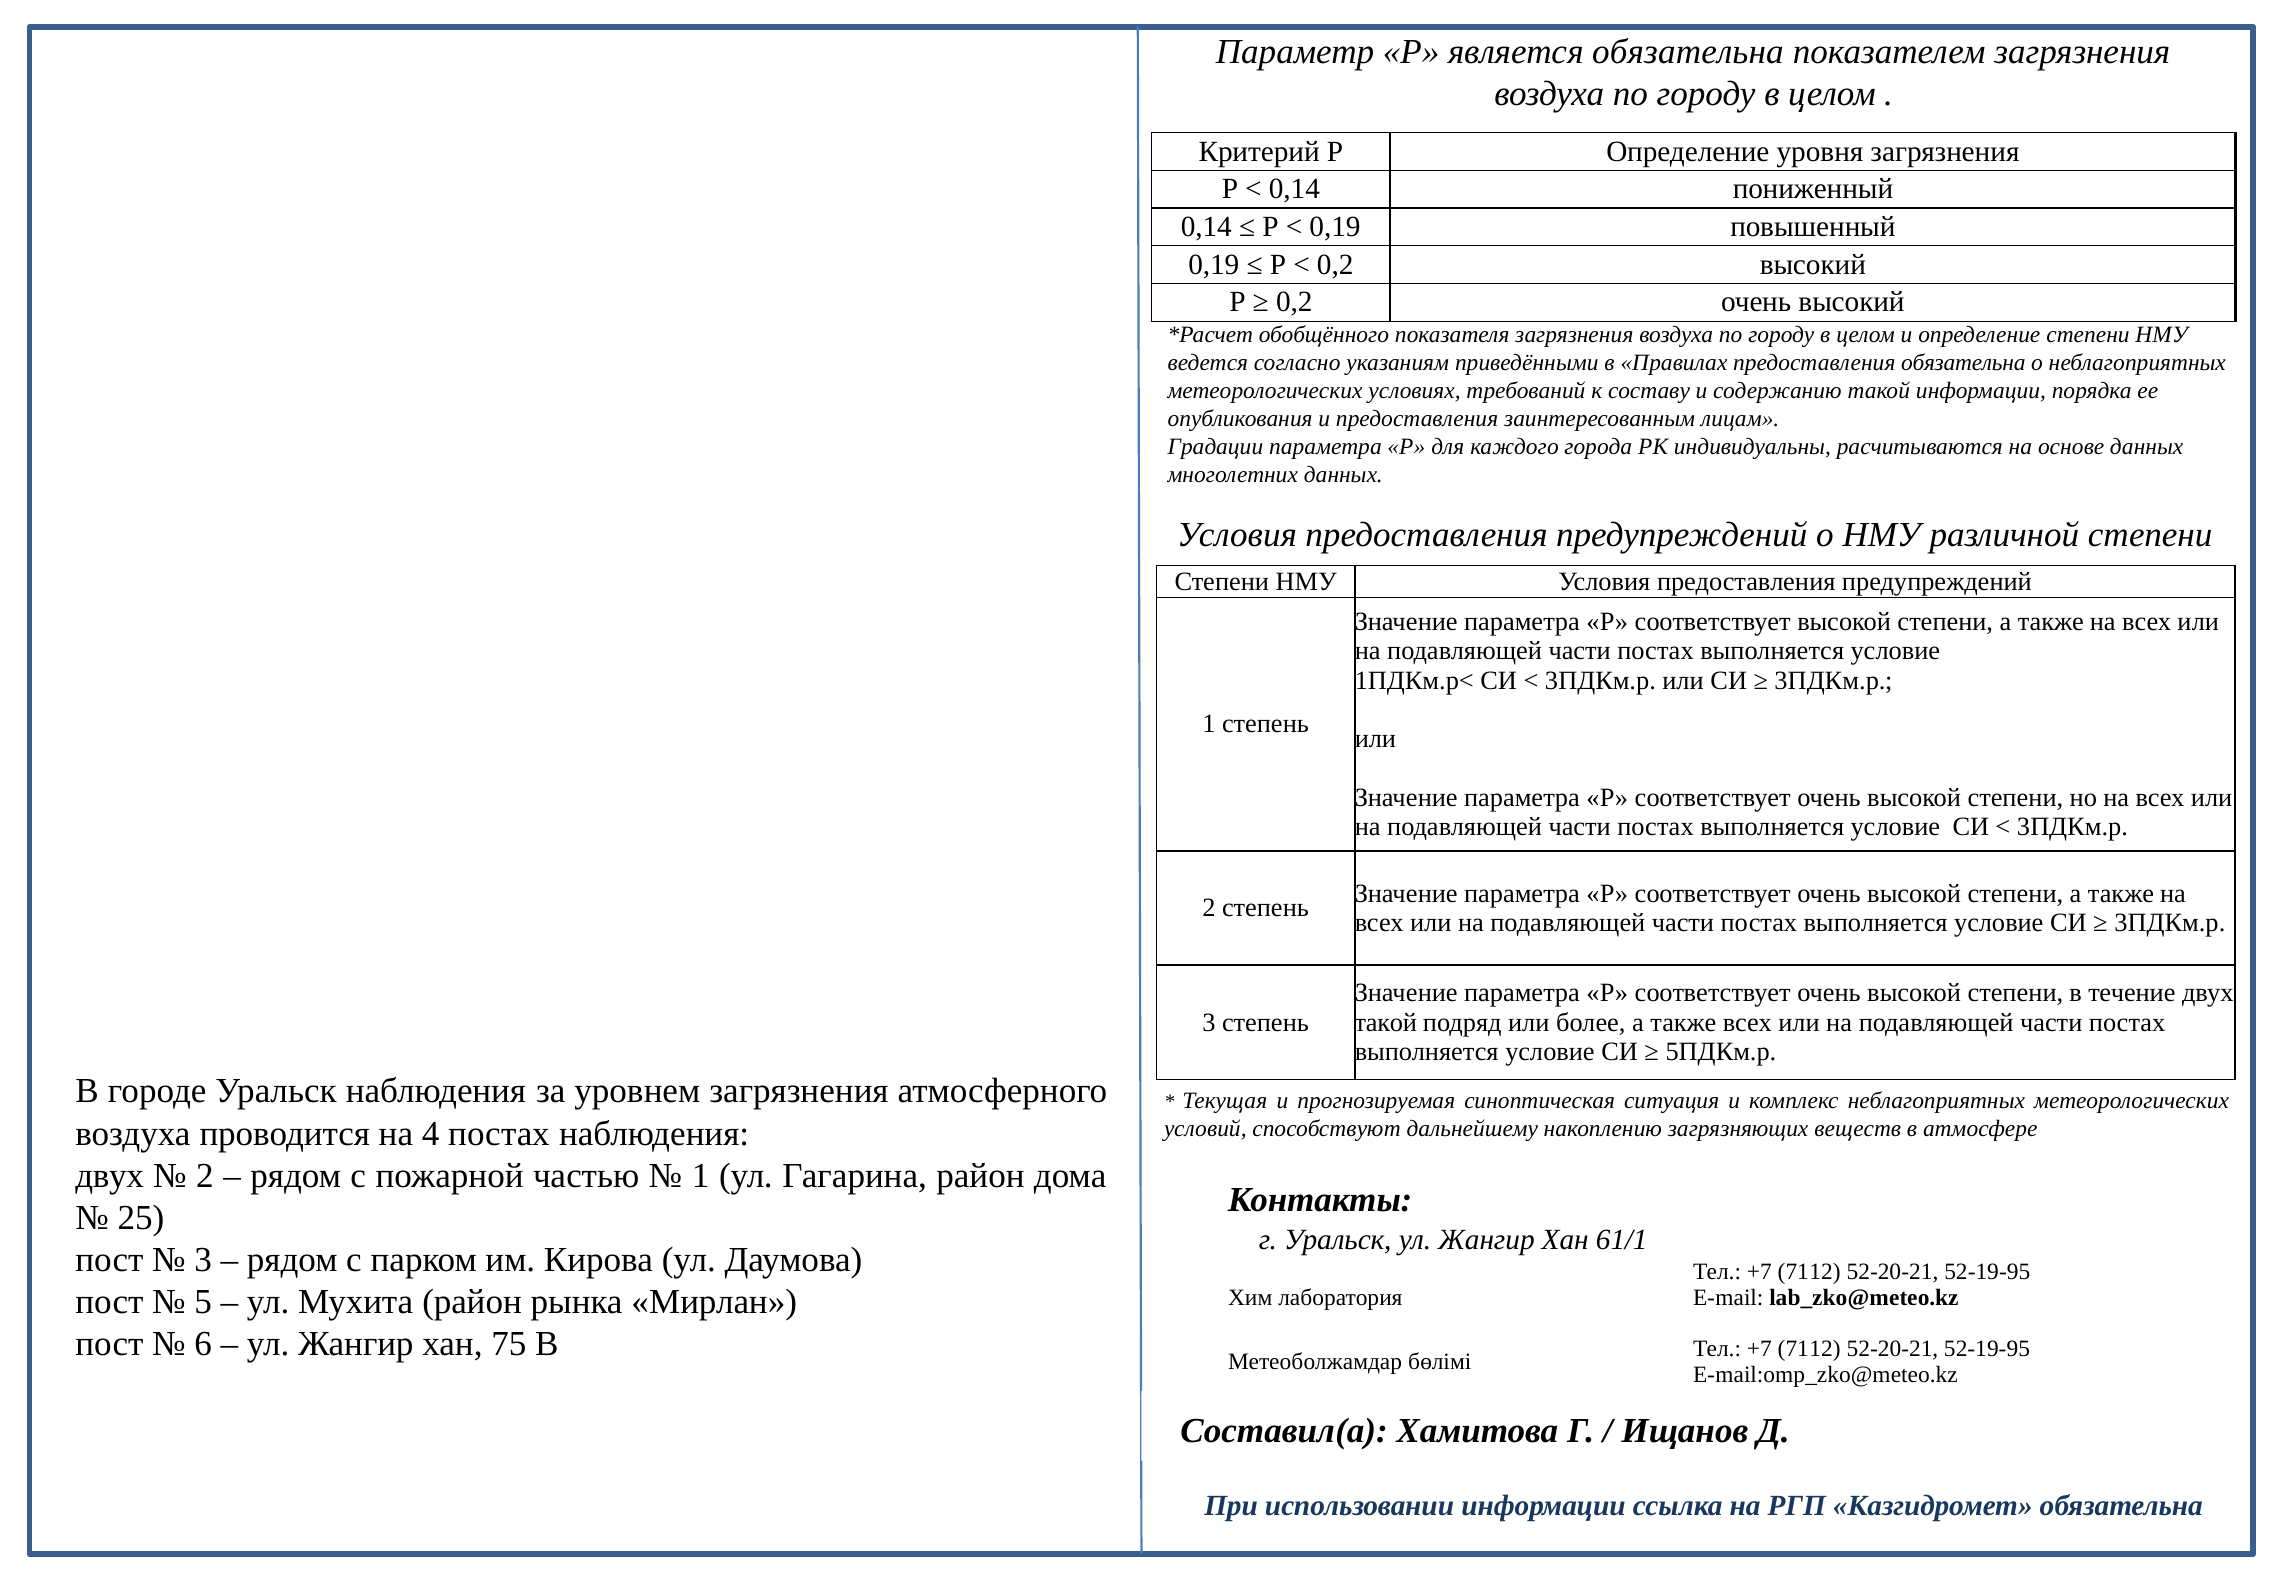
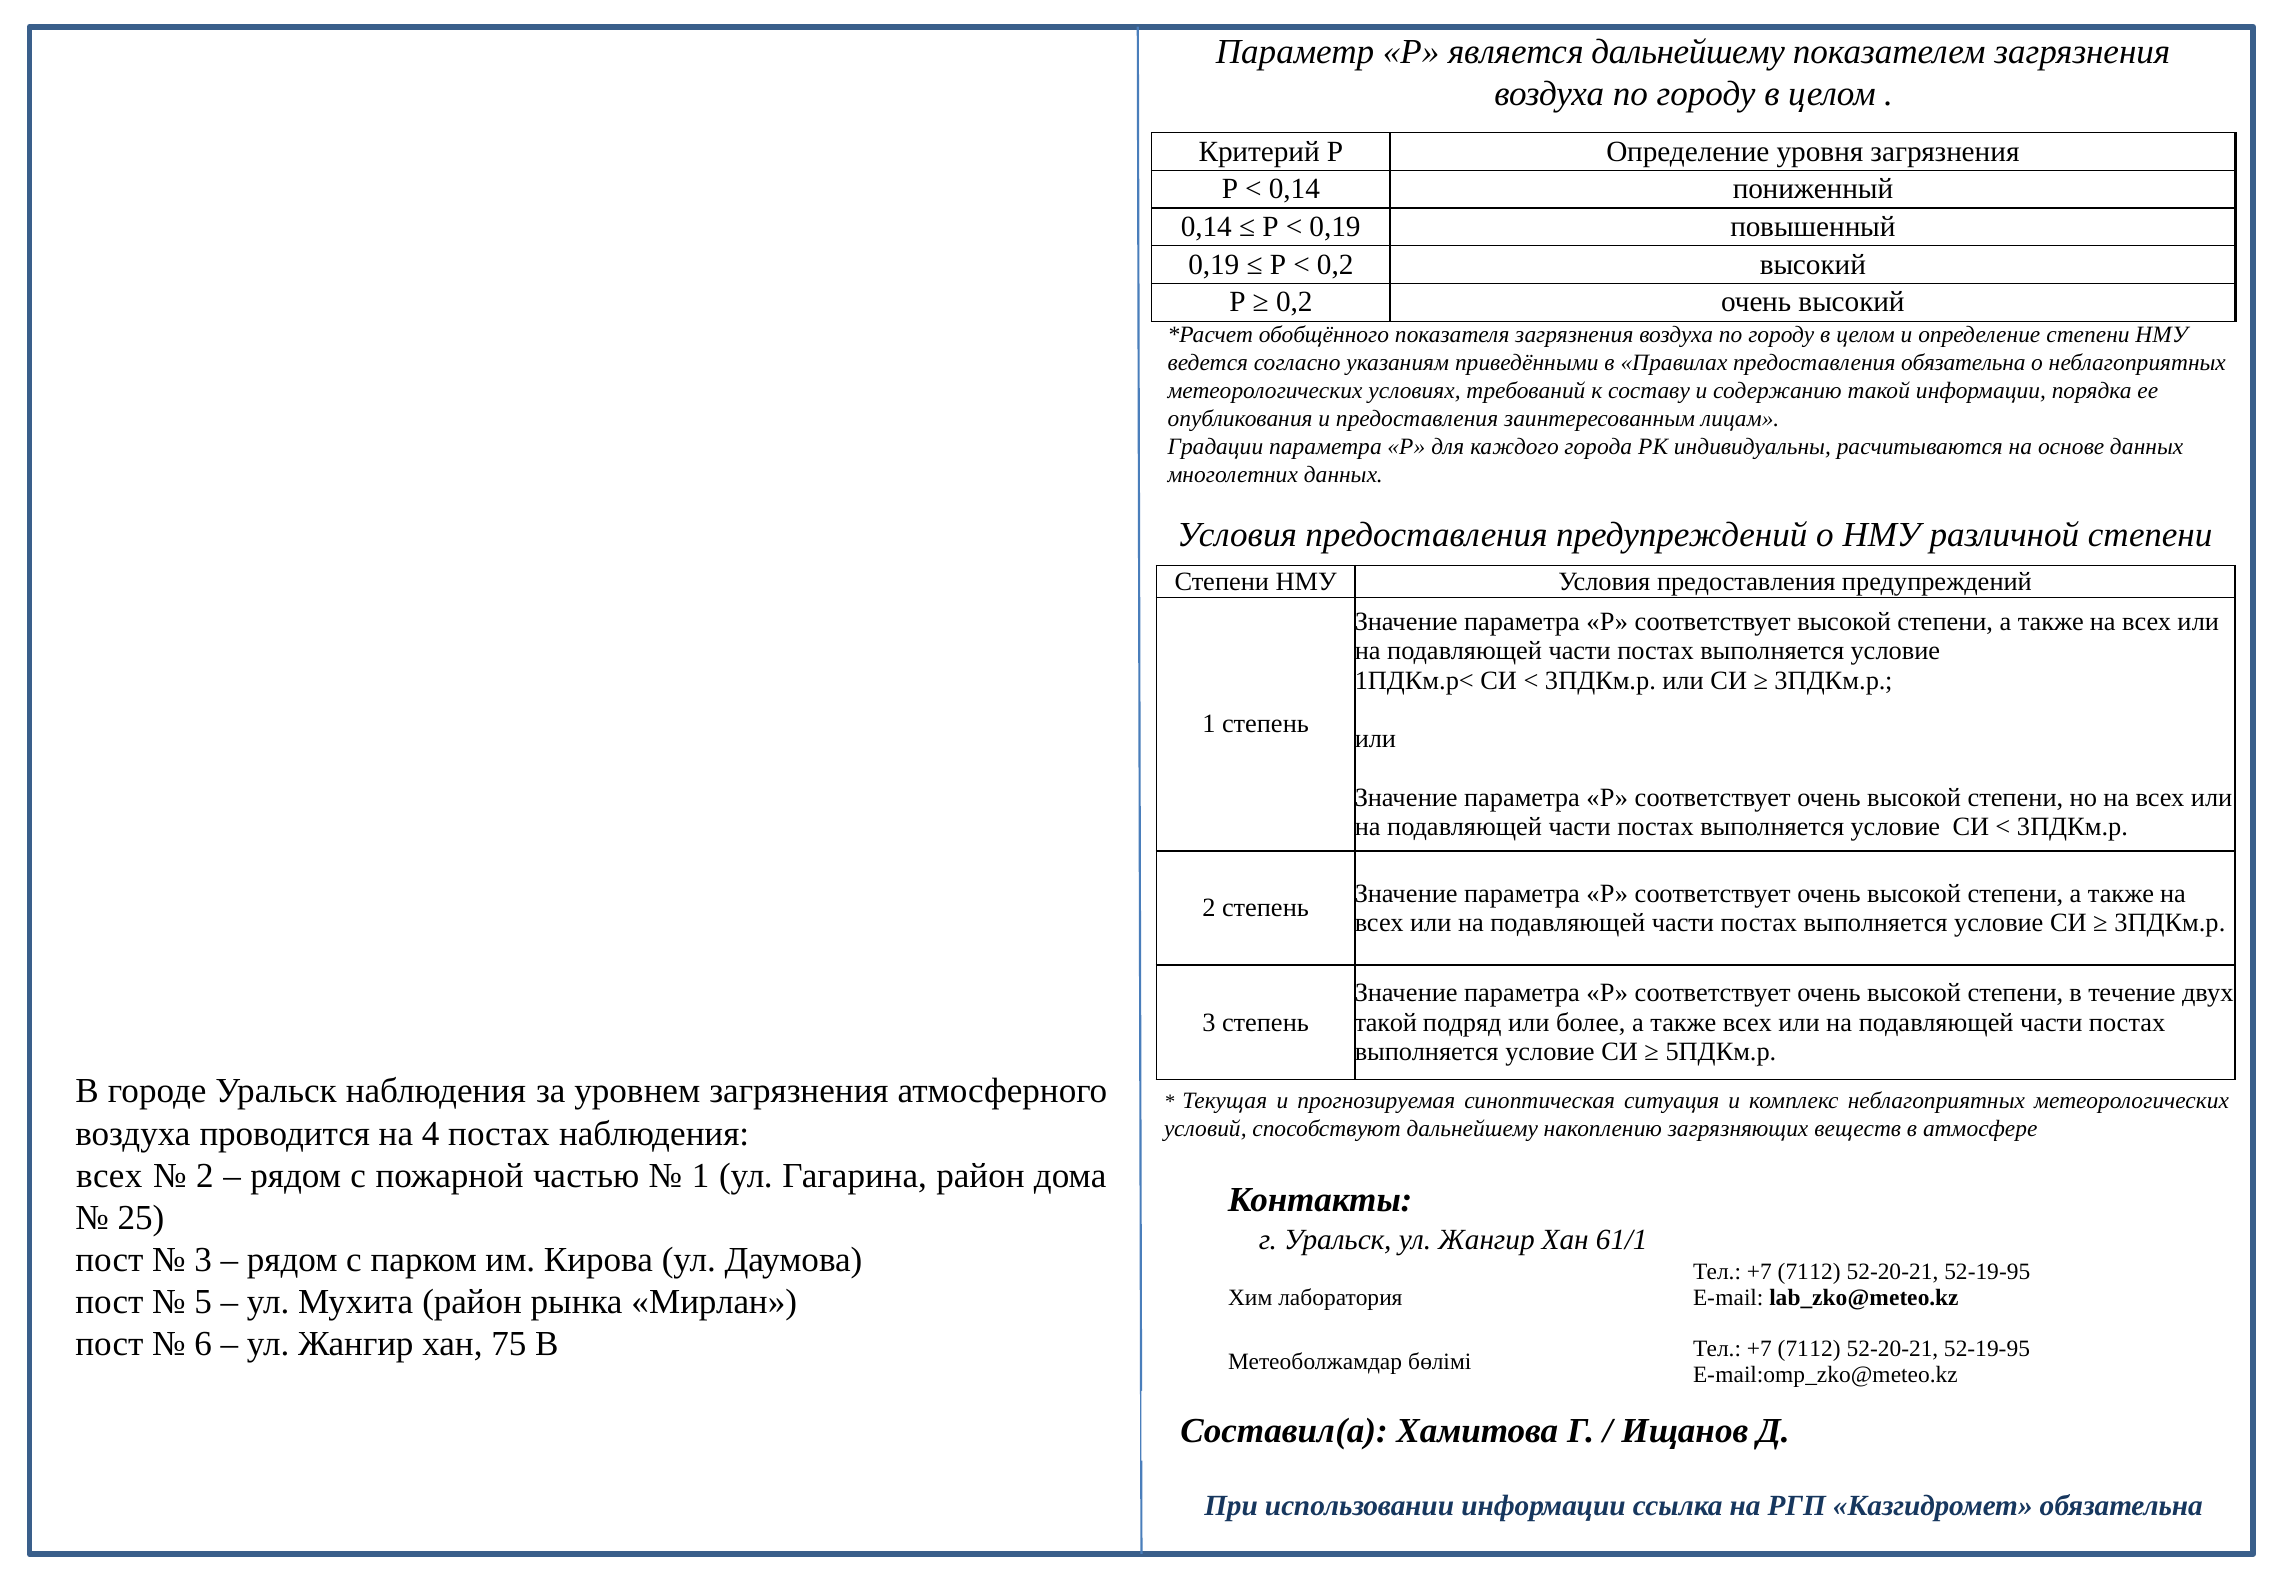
является обязательна: обязательна -> дальнейшему (1688, 52)
двух: двух -> всех (109, 1175)
